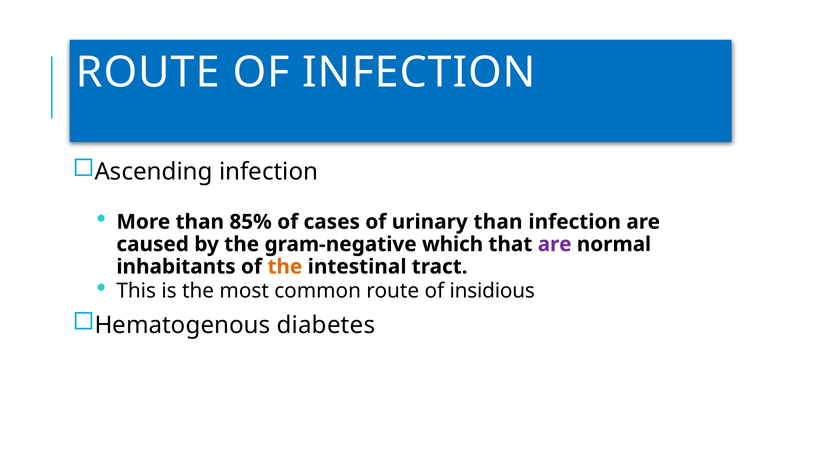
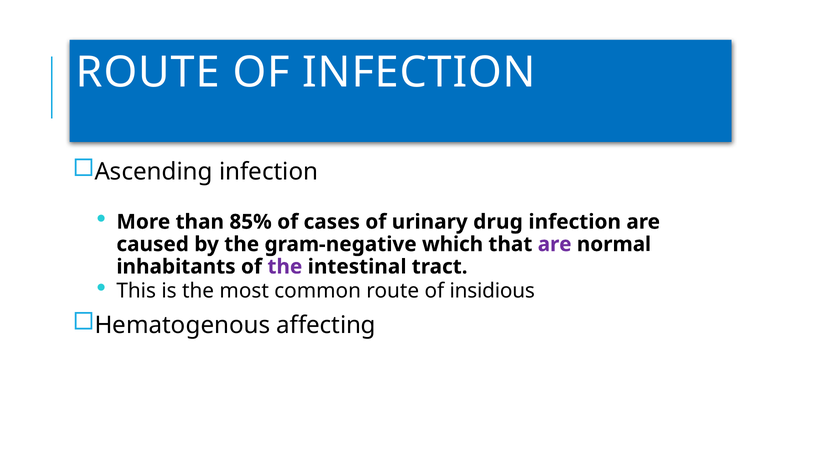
urinary than: than -> drug (498, 222)
the colour: orange -> purple (285, 267)
diabetes: diabetes -> affecting (326, 325)
